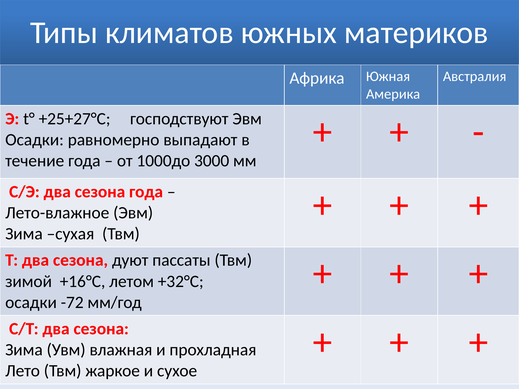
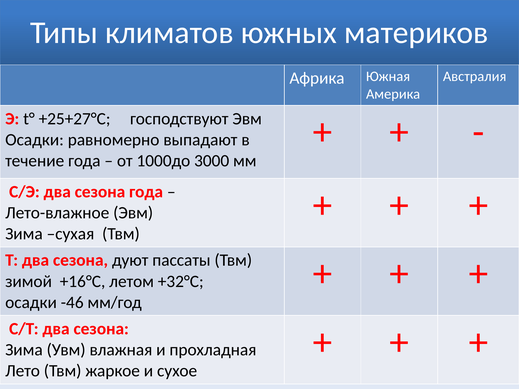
-72: -72 -> -46 (72, 303)
